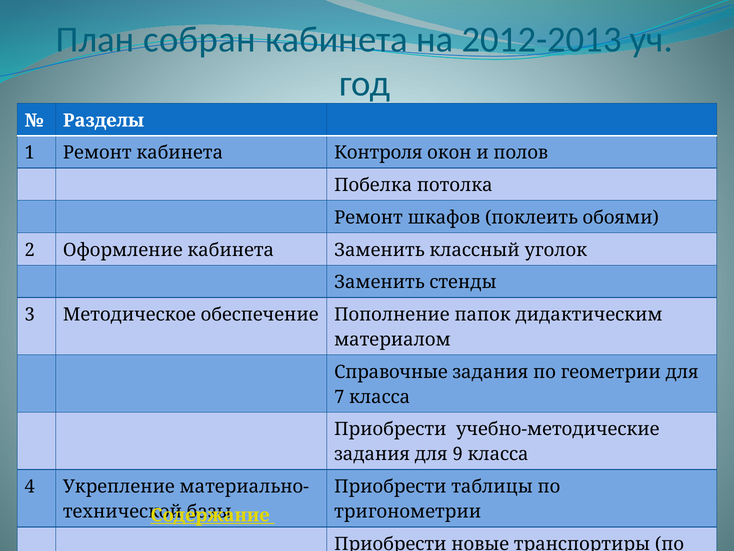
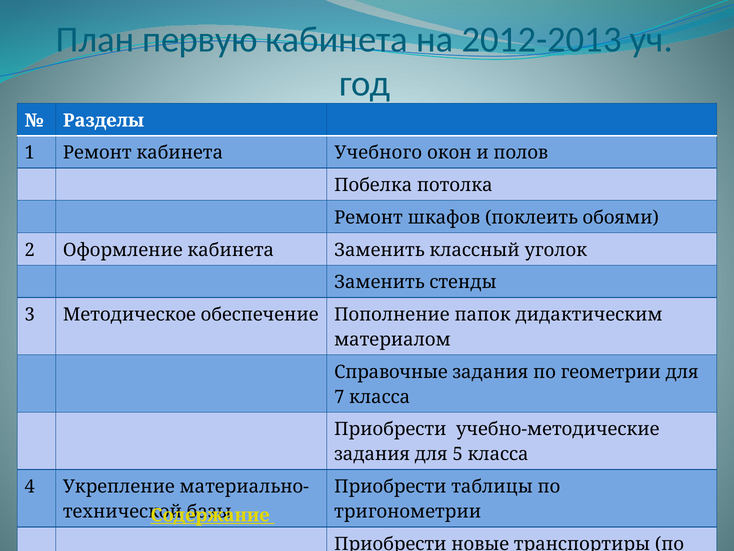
собран: собран -> первую (200, 40)
Контроля: Контроля -> Учебного (378, 153)
9: 9 -> 5 (458, 454)
